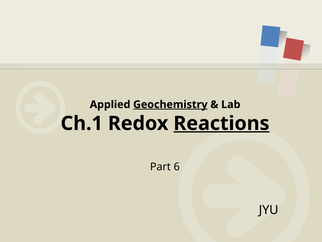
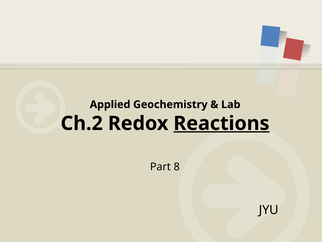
Geochemistry underline: present -> none (170, 104)
Ch.1: Ch.1 -> Ch.2 (82, 123)
6: 6 -> 8 (177, 167)
